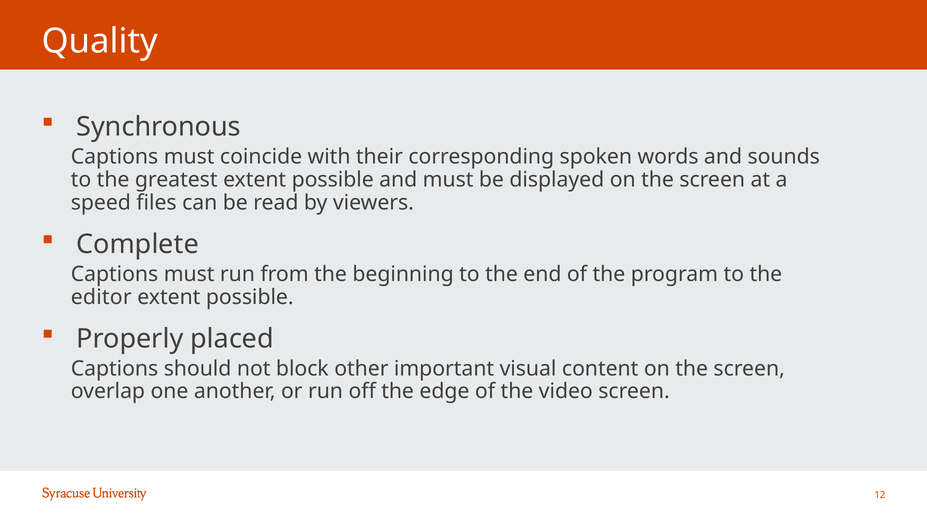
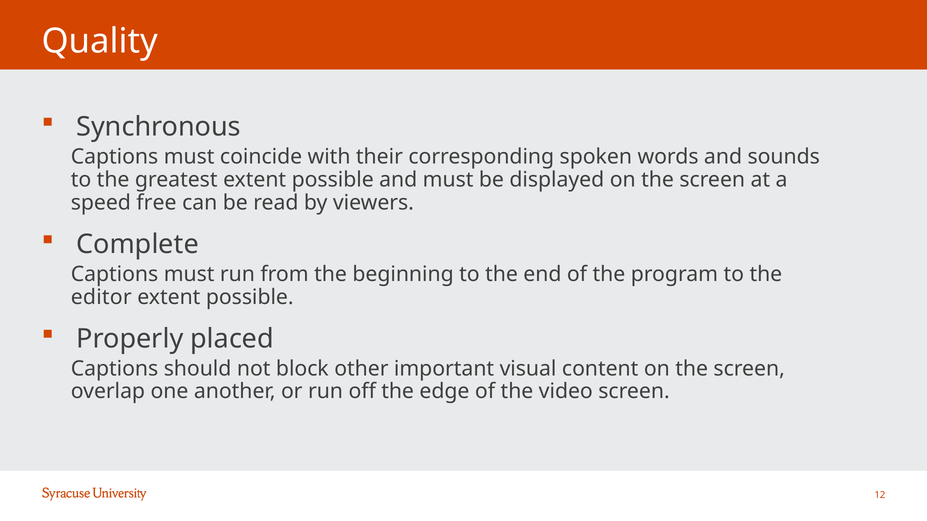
files: files -> free (156, 203)
